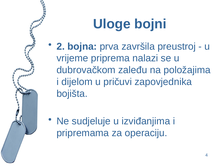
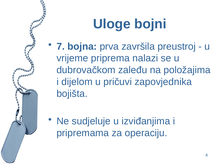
2: 2 -> 7 (61, 46)
